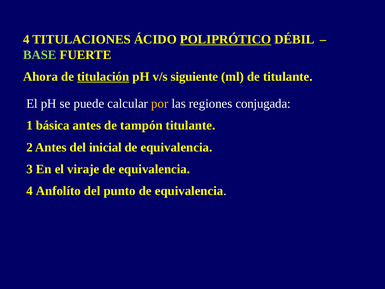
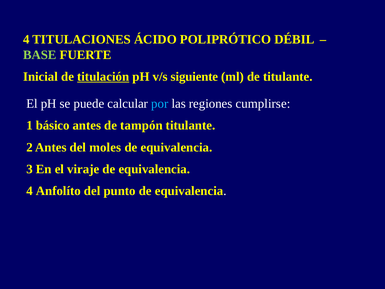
POLIPRÓTICO underline: present -> none (226, 39)
Ahora: Ahora -> Inicial (40, 77)
por colour: yellow -> light blue (160, 104)
conjugada: conjugada -> cumplirse (263, 104)
básica: básica -> básico (53, 125)
inicial: inicial -> moles (105, 147)
